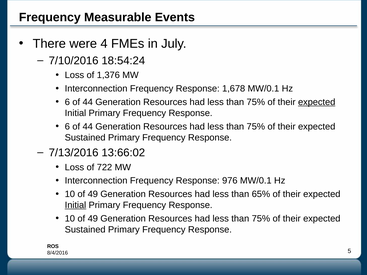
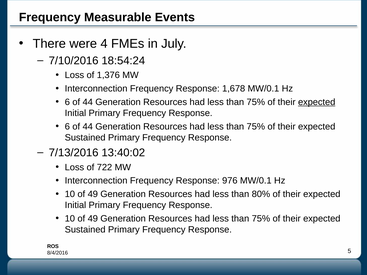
13:66:02: 13:66:02 -> 13:40:02 (123, 153)
65%: 65% -> 80% (261, 194)
Initial underline: present -> none (75, 205)
